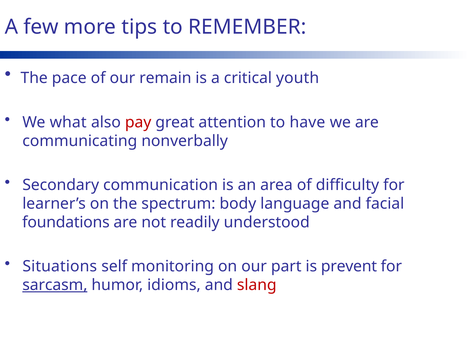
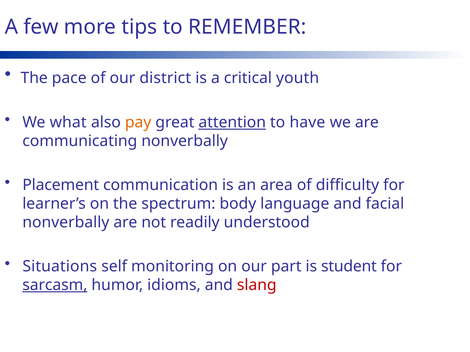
remain: remain -> district (165, 78)
pay colour: red -> orange (138, 123)
attention underline: none -> present (232, 123)
Secondary: Secondary -> Placement (61, 185)
foundations: foundations -> nonverbally (66, 223)
prevent: prevent -> student (349, 267)
